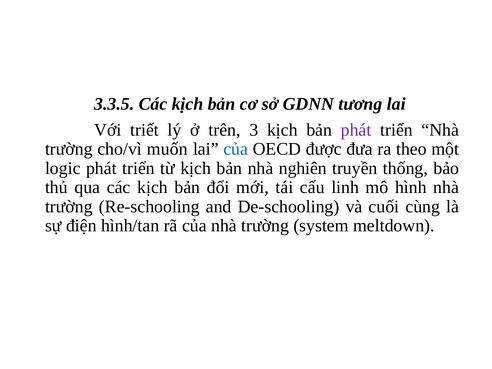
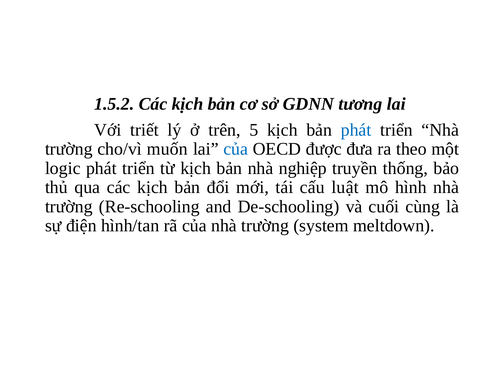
3.3.5: 3.3.5 -> 1.5.2 (114, 104)
3: 3 -> 5 (254, 130)
phát colour: purple -> blue (356, 130)
nghiên: nghiên -> nghiệp (303, 168)
linh: linh -> luật (345, 187)
